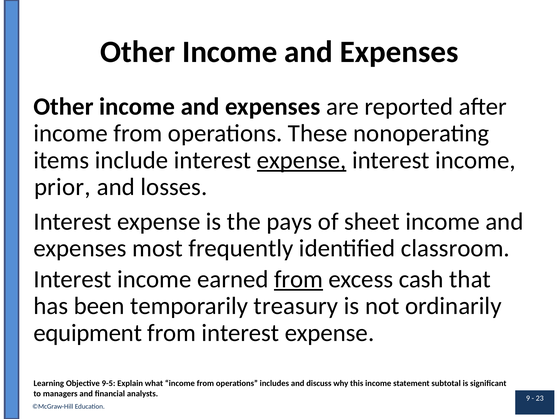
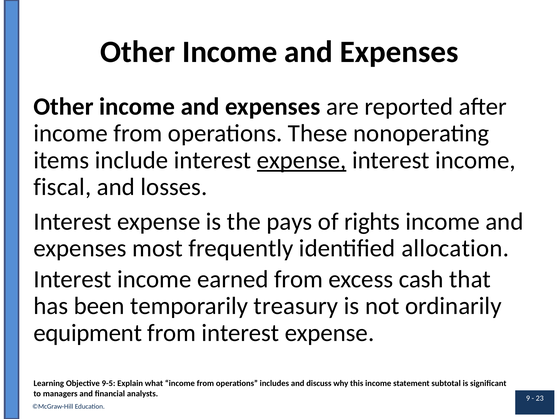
prior: prior -> fiscal (62, 187)
sheet: sheet -> rights (372, 222)
classroom: classroom -> allocation (455, 249)
from underline: present -> none (299, 279)
